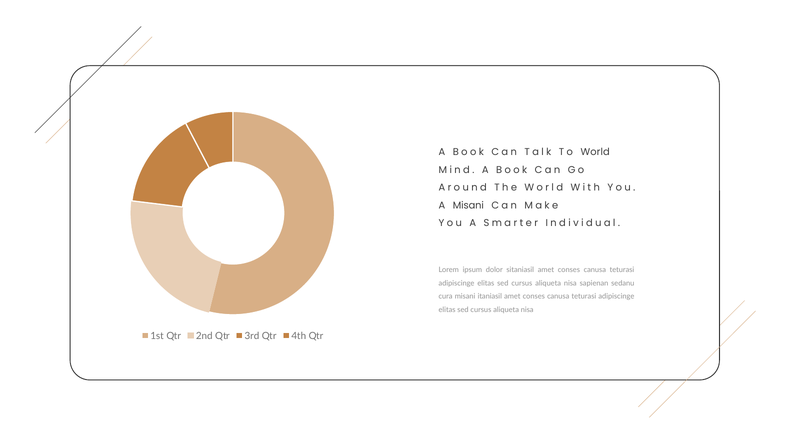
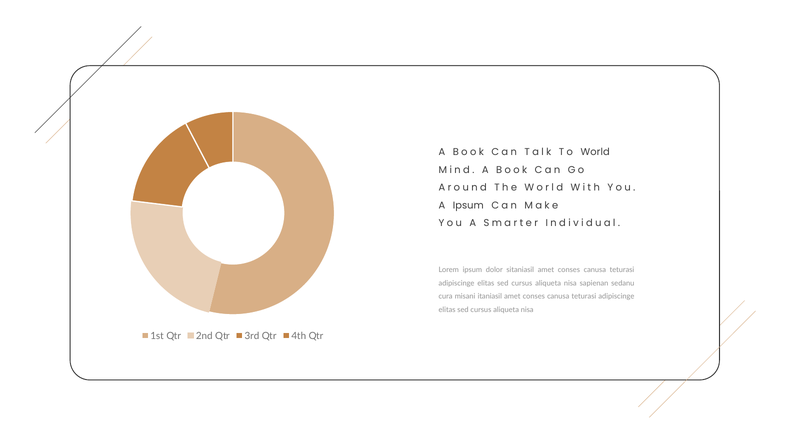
A Misani: Misani -> Ipsum (468, 205)
